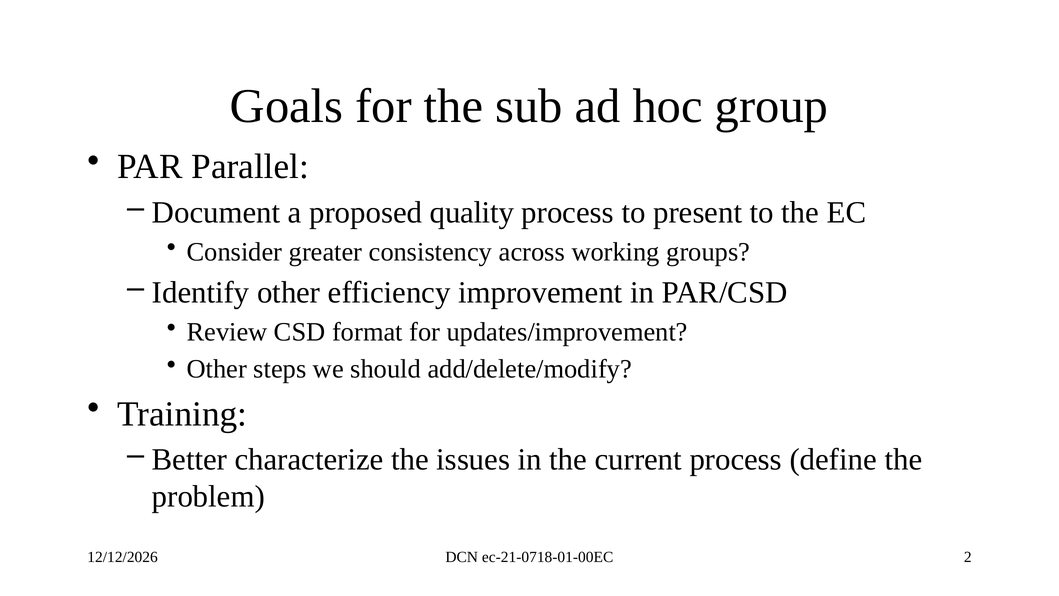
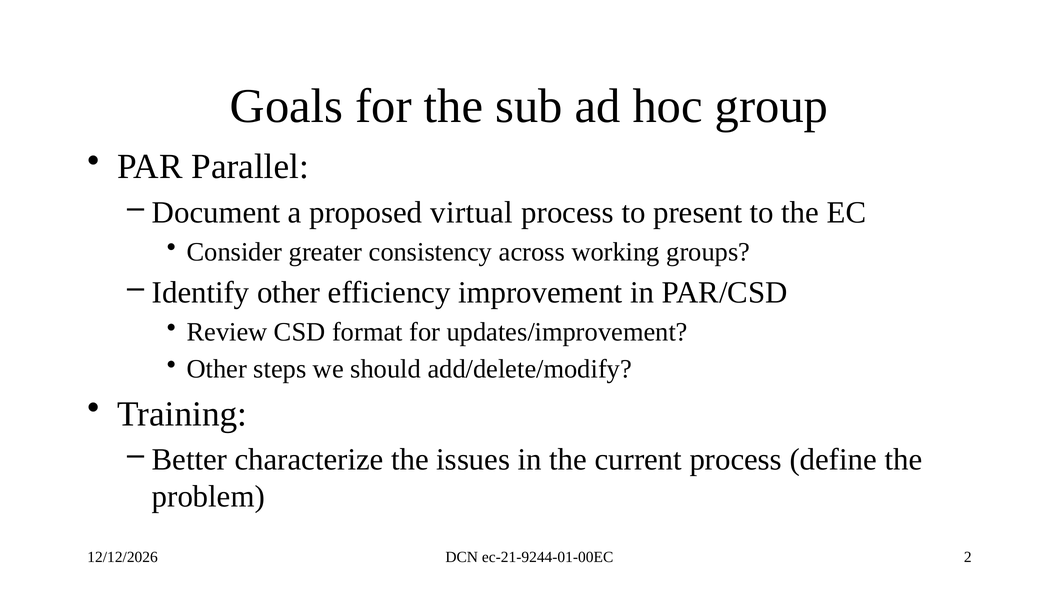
quality: quality -> virtual (472, 212)
ec-21-0718-01-00EC: ec-21-0718-01-00EC -> ec-21-9244-01-00EC (548, 557)
